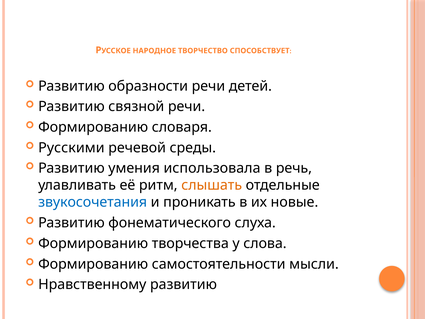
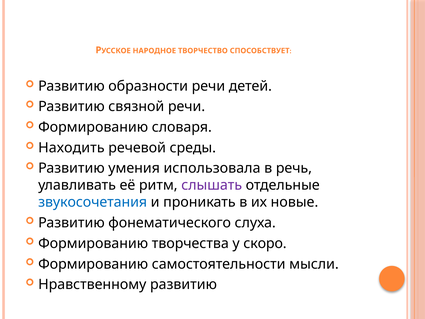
Русскими: Русскими -> Находить (71, 148)
слышать colour: orange -> purple (212, 185)
слова: слова -> скоро (265, 243)
